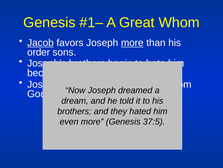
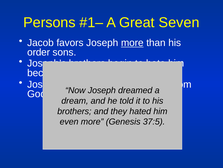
Genesis: Genesis -> Persons (49, 22)
Whom: Whom -> Seven (179, 22)
Jacob underline: present -> none (41, 43)
